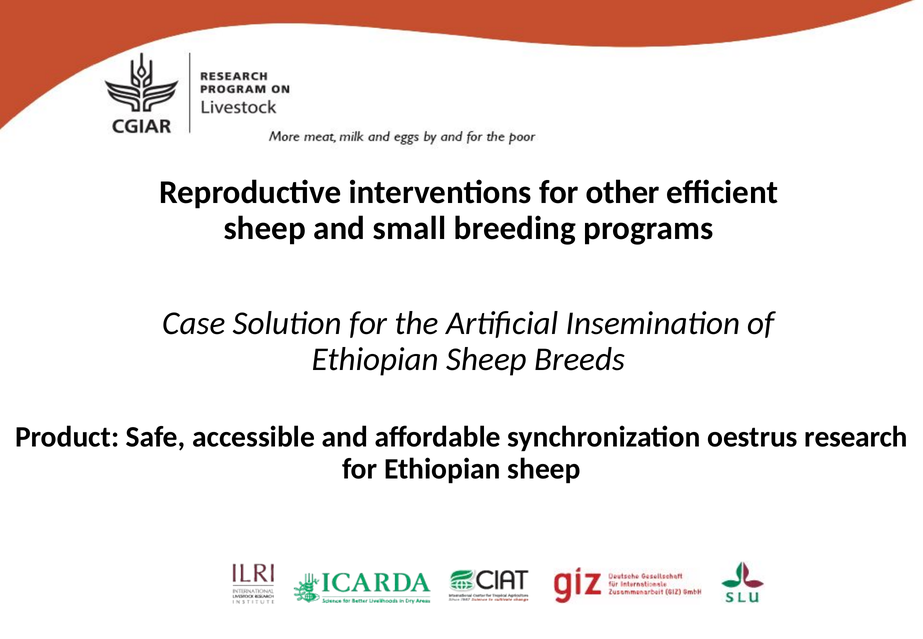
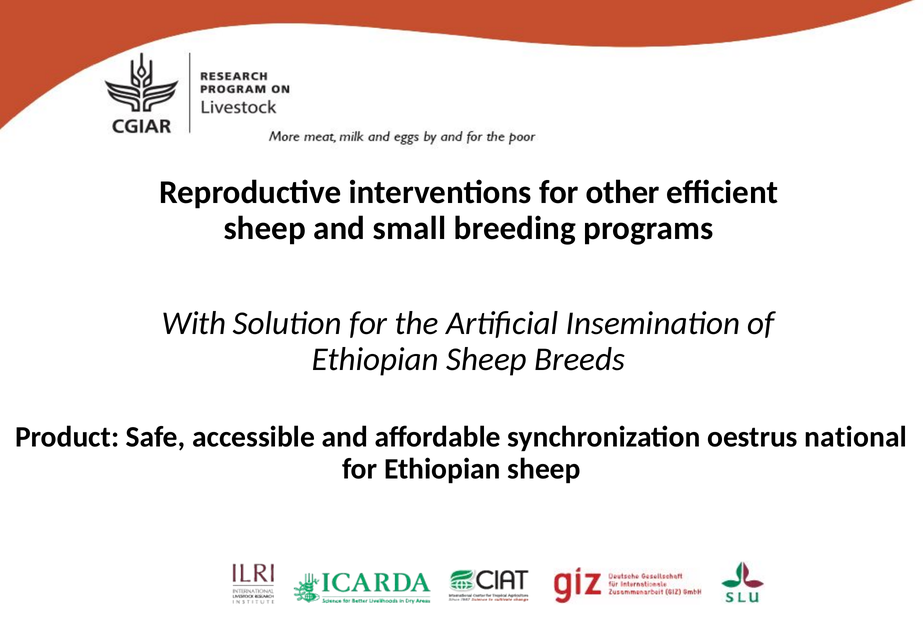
Case: Case -> With (194, 323)
research: research -> national (856, 437)
